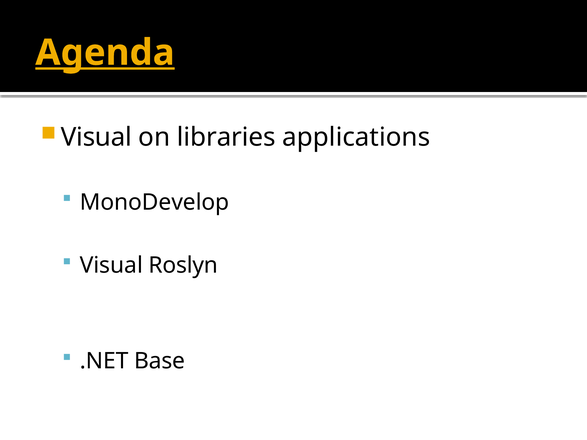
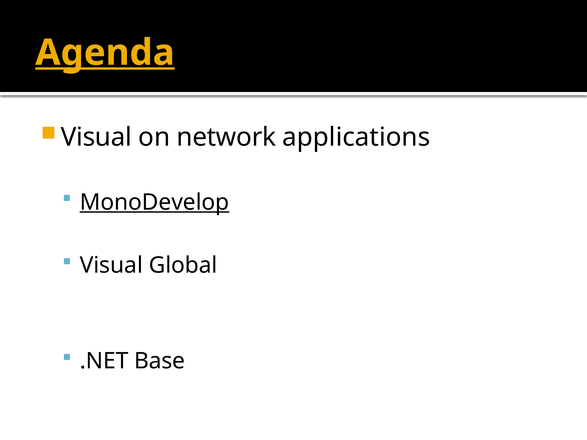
libraries: libraries -> network (226, 137)
MonoDevelop underline: none -> present (155, 202)
Roslyn: Roslyn -> Global (183, 266)
